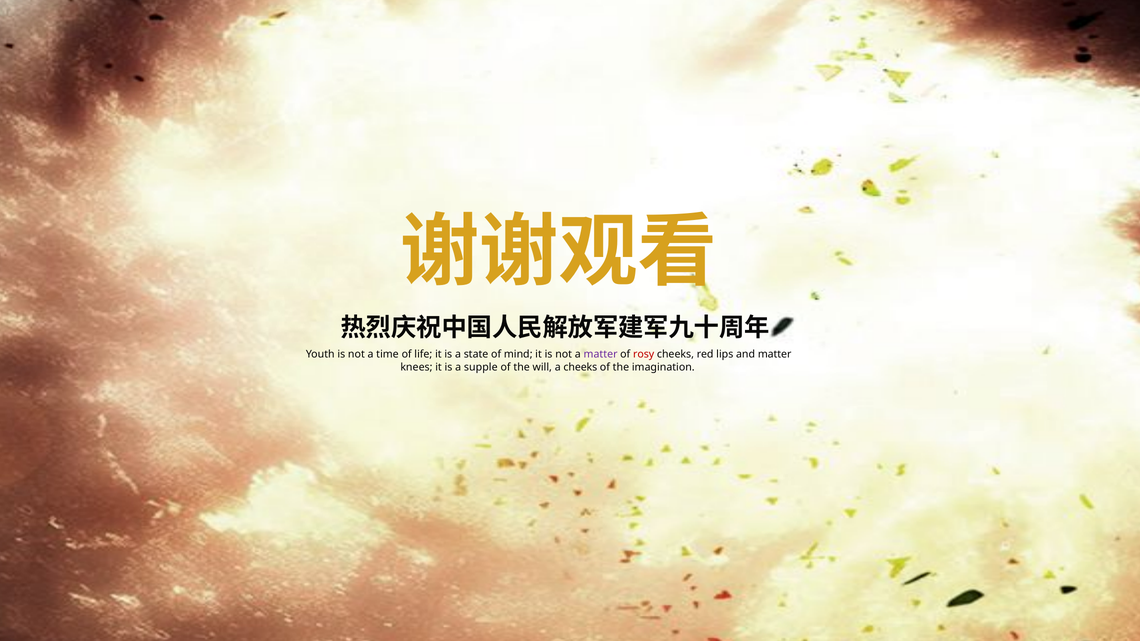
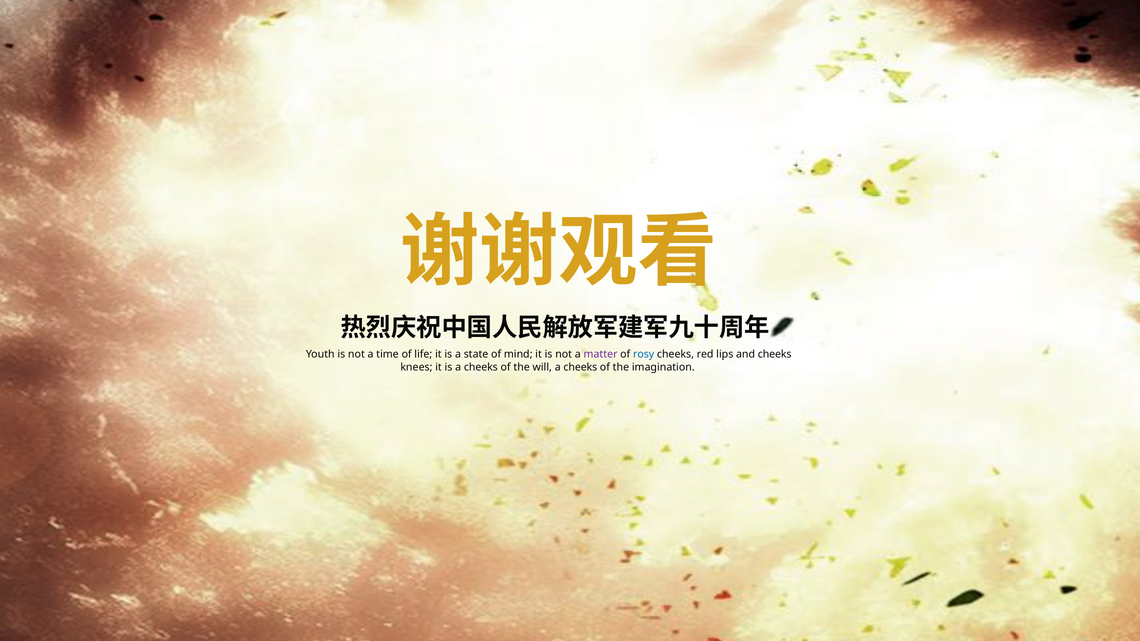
rosy colour: red -> blue (644, 355)
and matter: matter -> cheeks (775, 355)
is a supple: supple -> cheeks (481, 367)
